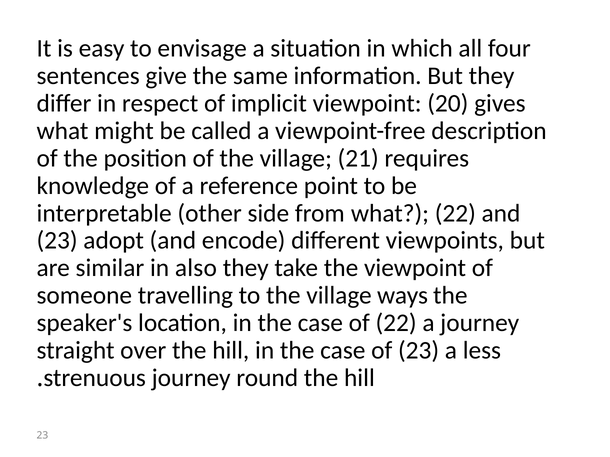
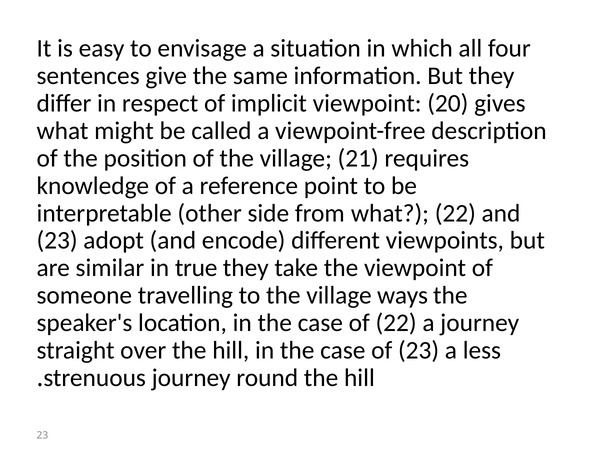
also: also -> true (196, 268)
